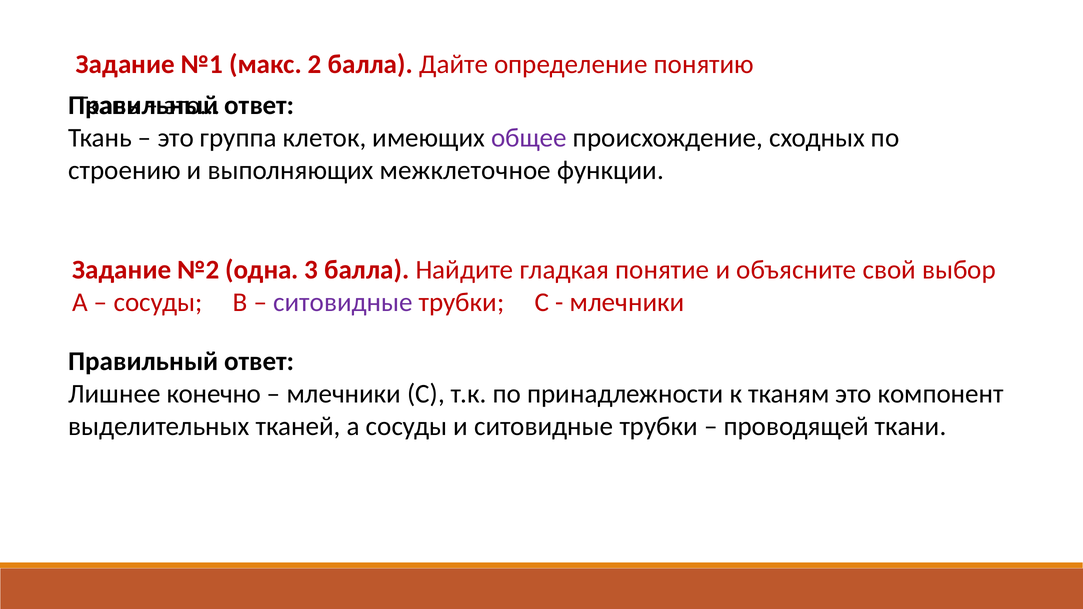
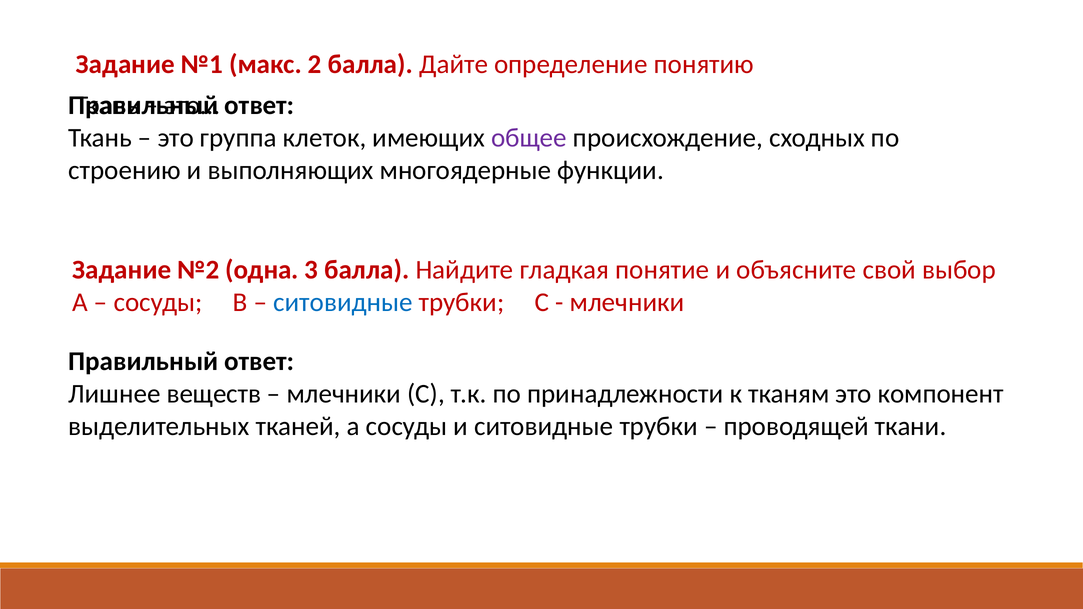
межклеточное: межклеточное -> многоядерные (465, 170)
ситовидные colour: purple -> blue (343, 302)
конечно: конечно -> веществ (214, 394)
